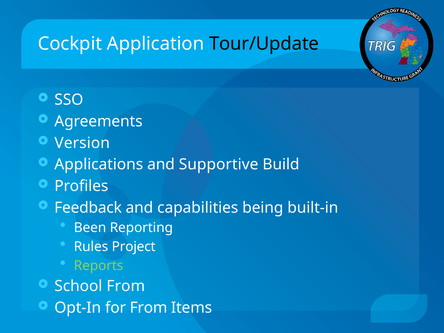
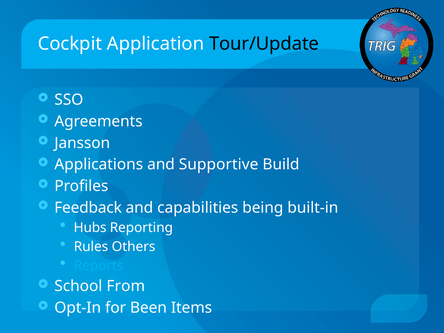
Version: Version -> Jansson (82, 143)
Been: Been -> Hubs (90, 228)
Project: Project -> Others (134, 247)
Reports colour: light green -> light blue (99, 266)
for From: From -> Been (148, 308)
